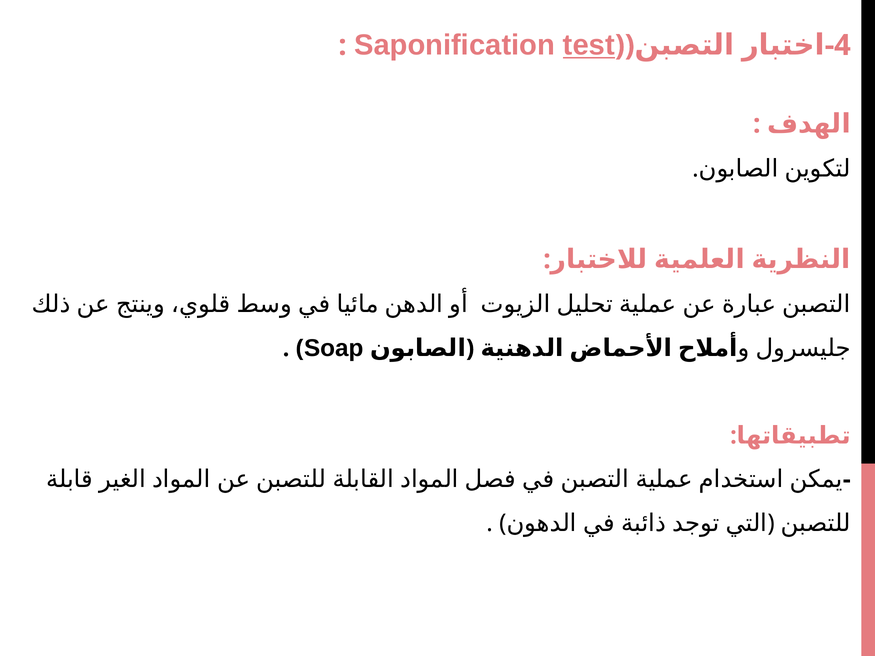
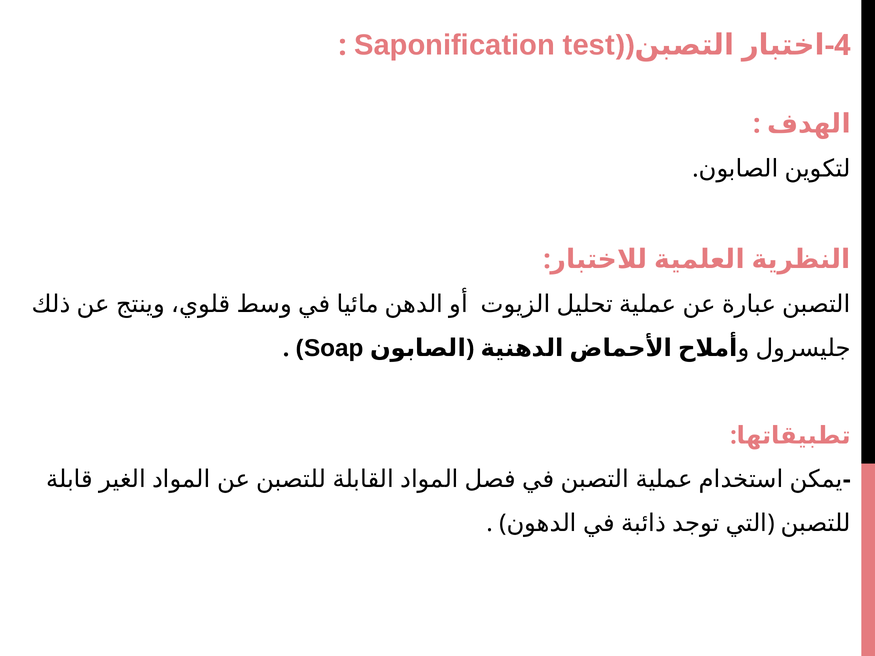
test underline: present -> none (589, 45)
